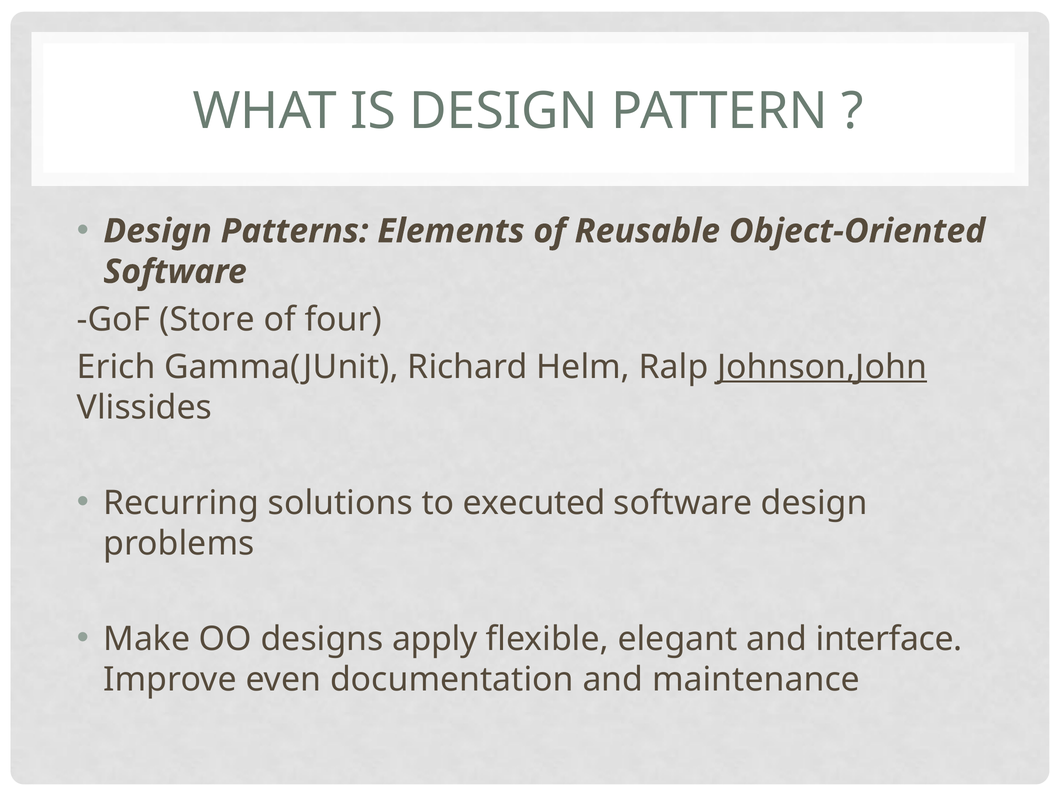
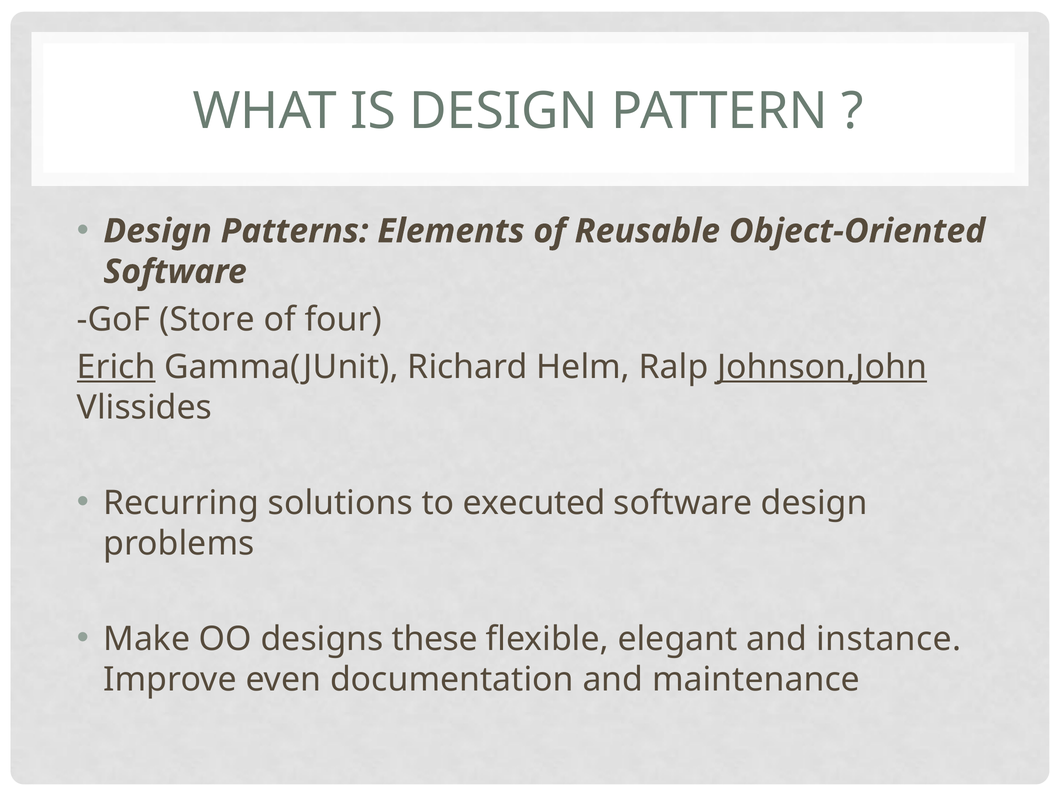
Erich underline: none -> present (116, 367)
apply: apply -> these (435, 639)
interface: interface -> instance (889, 639)
